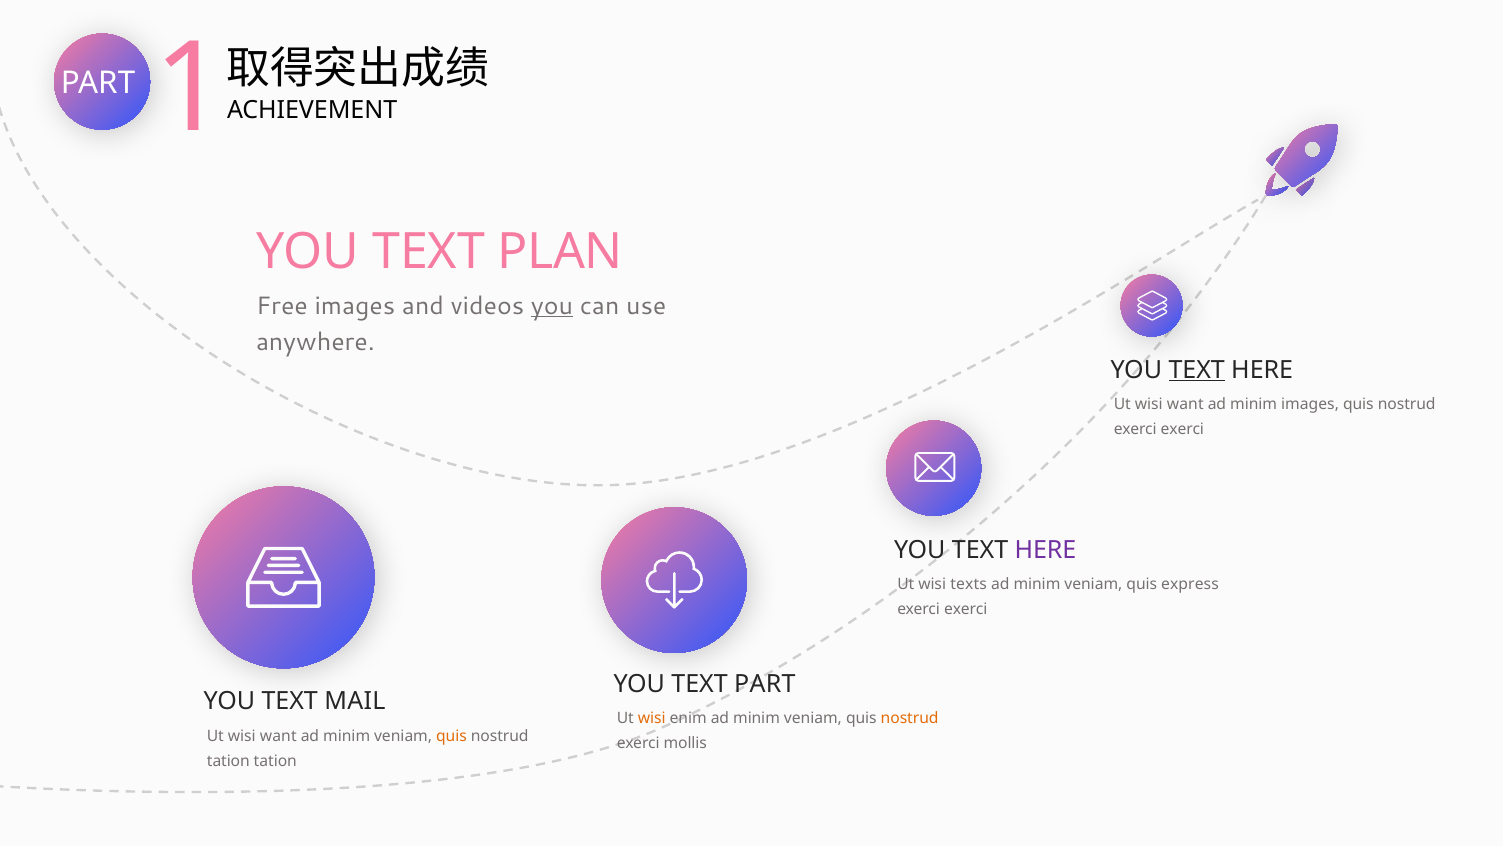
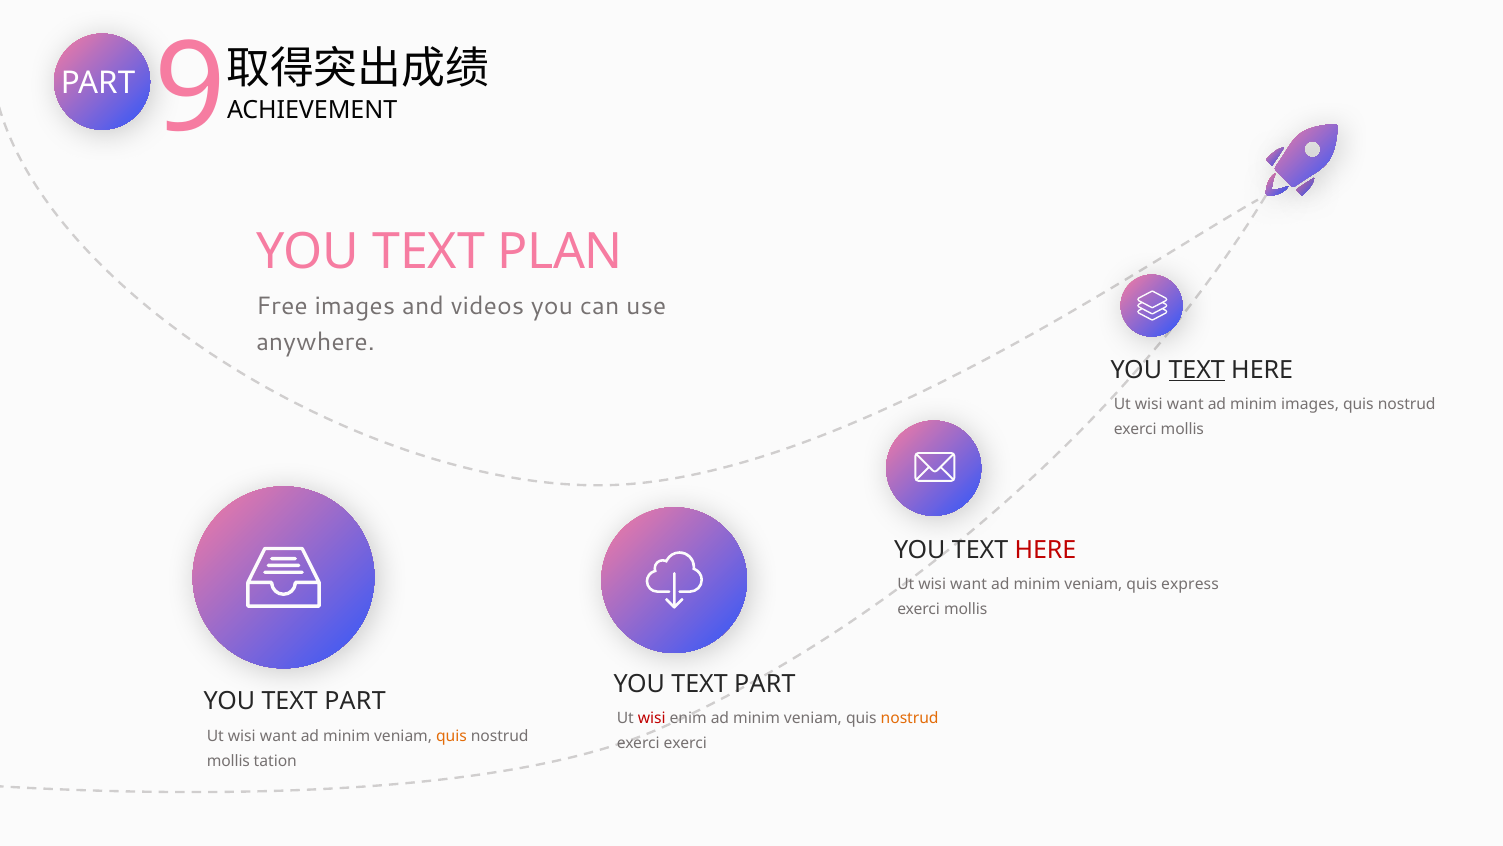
1: 1 -> 9 (190, 89)
you underline: present -> none (552, 306)
exerci: exerci -> mollis (1182, 429)
HERE colour: purple -> red (1045, 549)
texts: texts -> want (969, 584)
exerci: exerci -> mollis (966, 609)
MAIL: MAIL -> PART (355, 701)
wisi colour: orange -> red (652, 718)
exerci mollis: mollis -> exerci (685, 743)
tation: tation -> mollis (228, 760)
